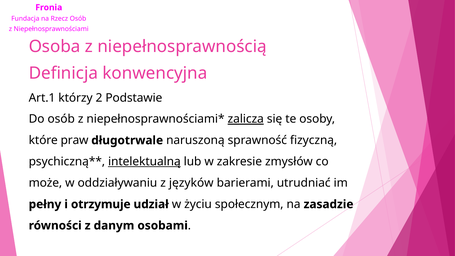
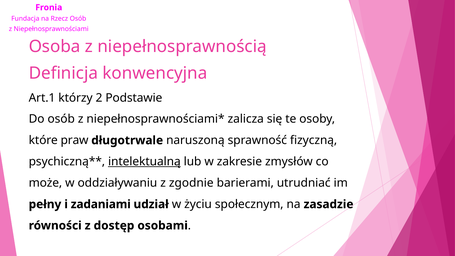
zalicza underline: present -> none (246, 119)
języków: języków -> zgodnie (191, 183)
otrzymuje: otrzymuje -> zadaniami (101, 204)
danym: danym -> dostęp (114, 226)
